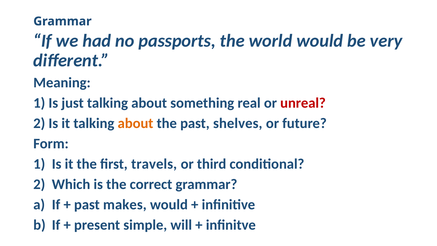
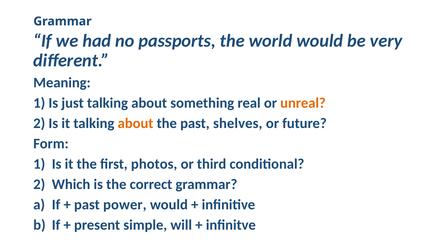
unreal colour: red -> orange (303, 103)
travels: travels -> photos (154, 164)
makes: makes -> power (125, 205)
